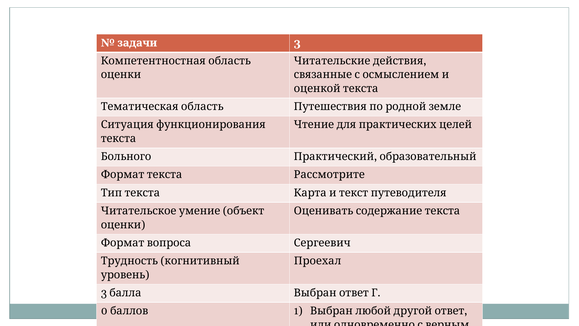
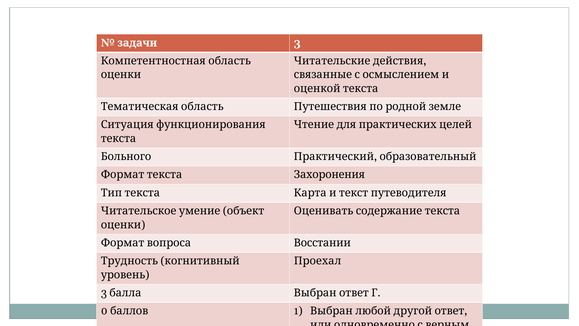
Рассмотрите: Рассмотрите -> Захоронения (329, 175)
Сергеевич: Сергеевич -> Восстании (322, 243)
